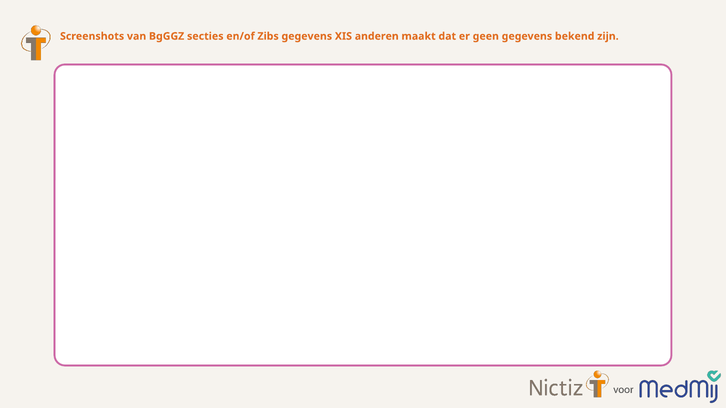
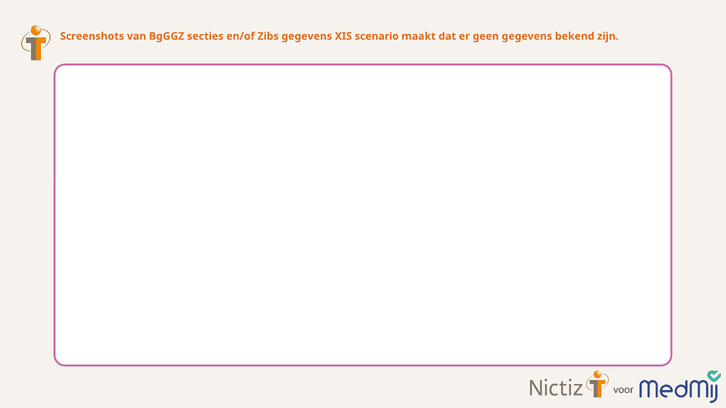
anderen: anderen -> scenario (377, 36)
